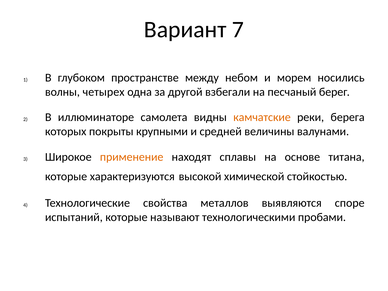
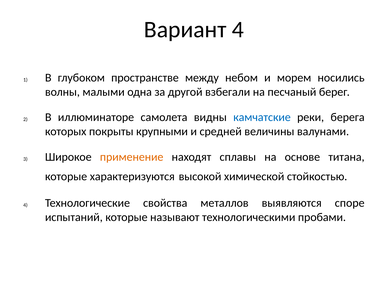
Вариант 7: 7 -> 4 (238, 29)
четырех: четырех -> малыми (104, 92)
камчатские colour: orange -> blue (262, 117)
